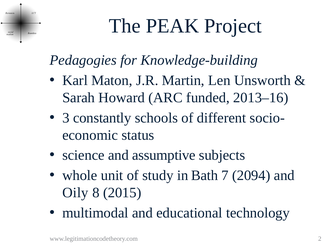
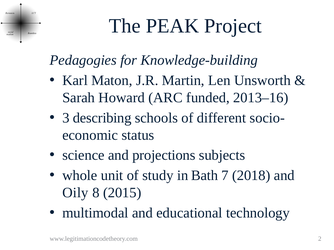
constantly: constantly -> describing (102, 118)
assumptive: assumptive -> projections (164, 156)
2094: 2094 -> 2018 (251, 176)
